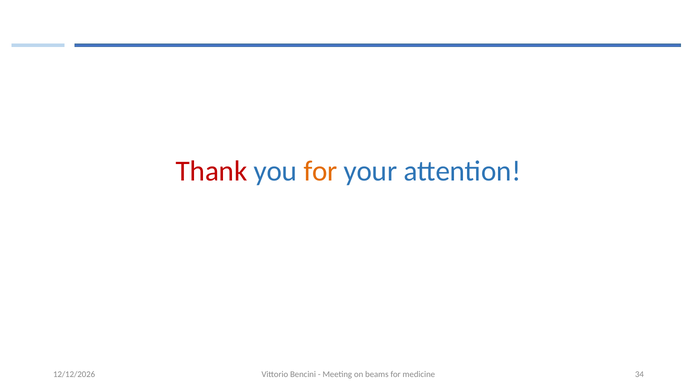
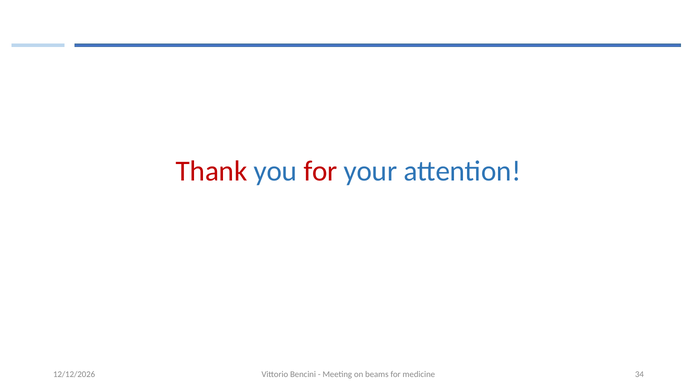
for colour: orange -> red (321, 171)
